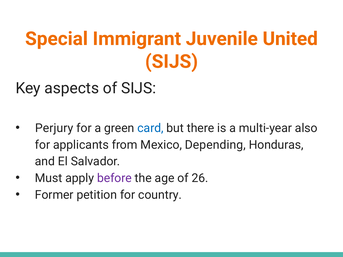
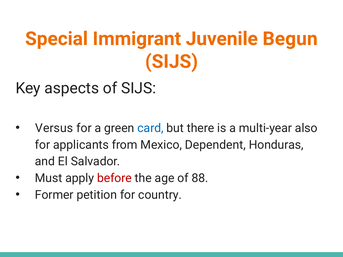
United: United -> Begun (290, 39)
Perjury: Perjury -> Versus (54, 128)
Depending: Depending -> Dependent (215, 145)
before colour: purple -> red (114, 178)
26: 26 -> 88 (200, 178)
